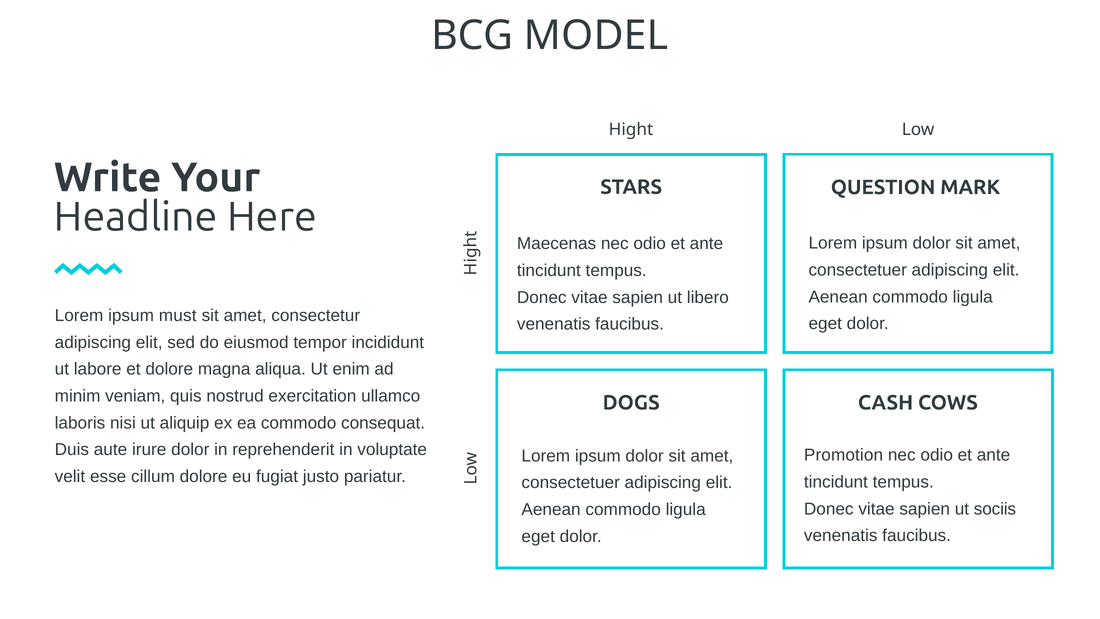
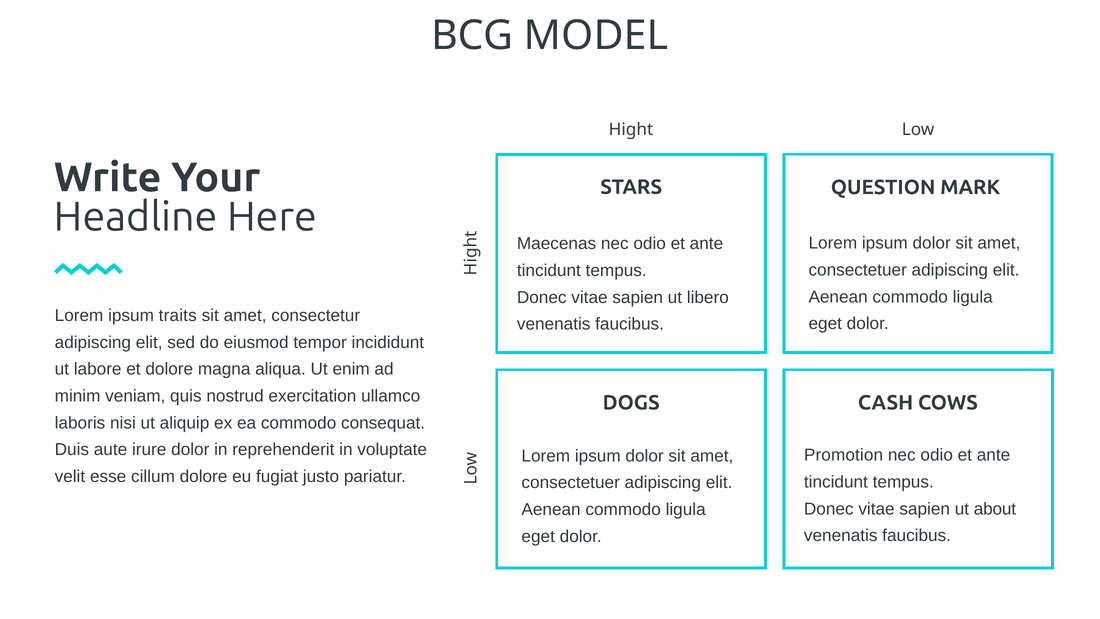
must: must -> traits (178, 315)
sociis: sociis -> about (995, 509)
